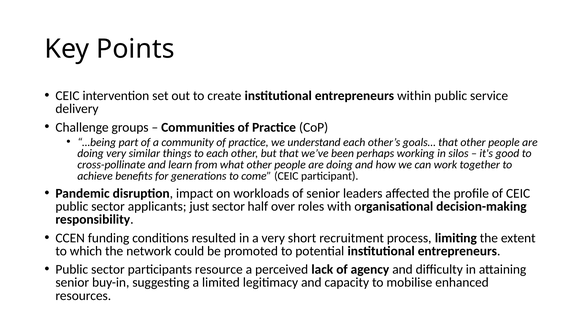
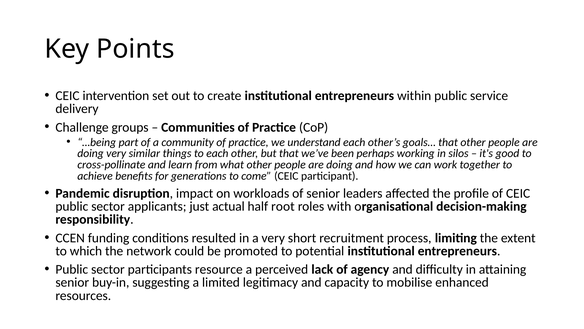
just sector: sector -> actual (228, 206)
over: over -> root (283, 206)
